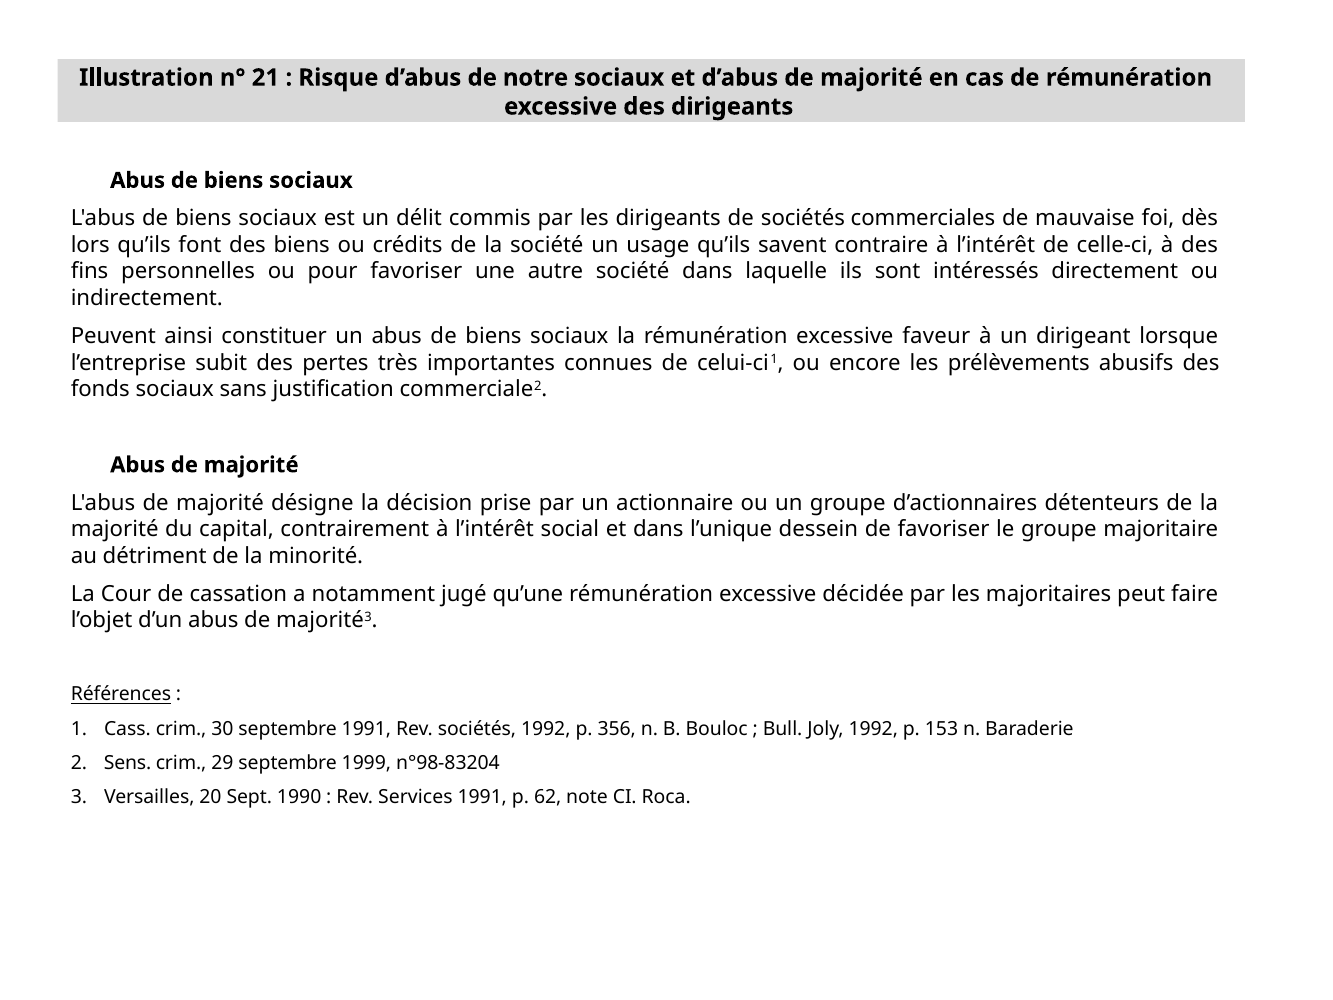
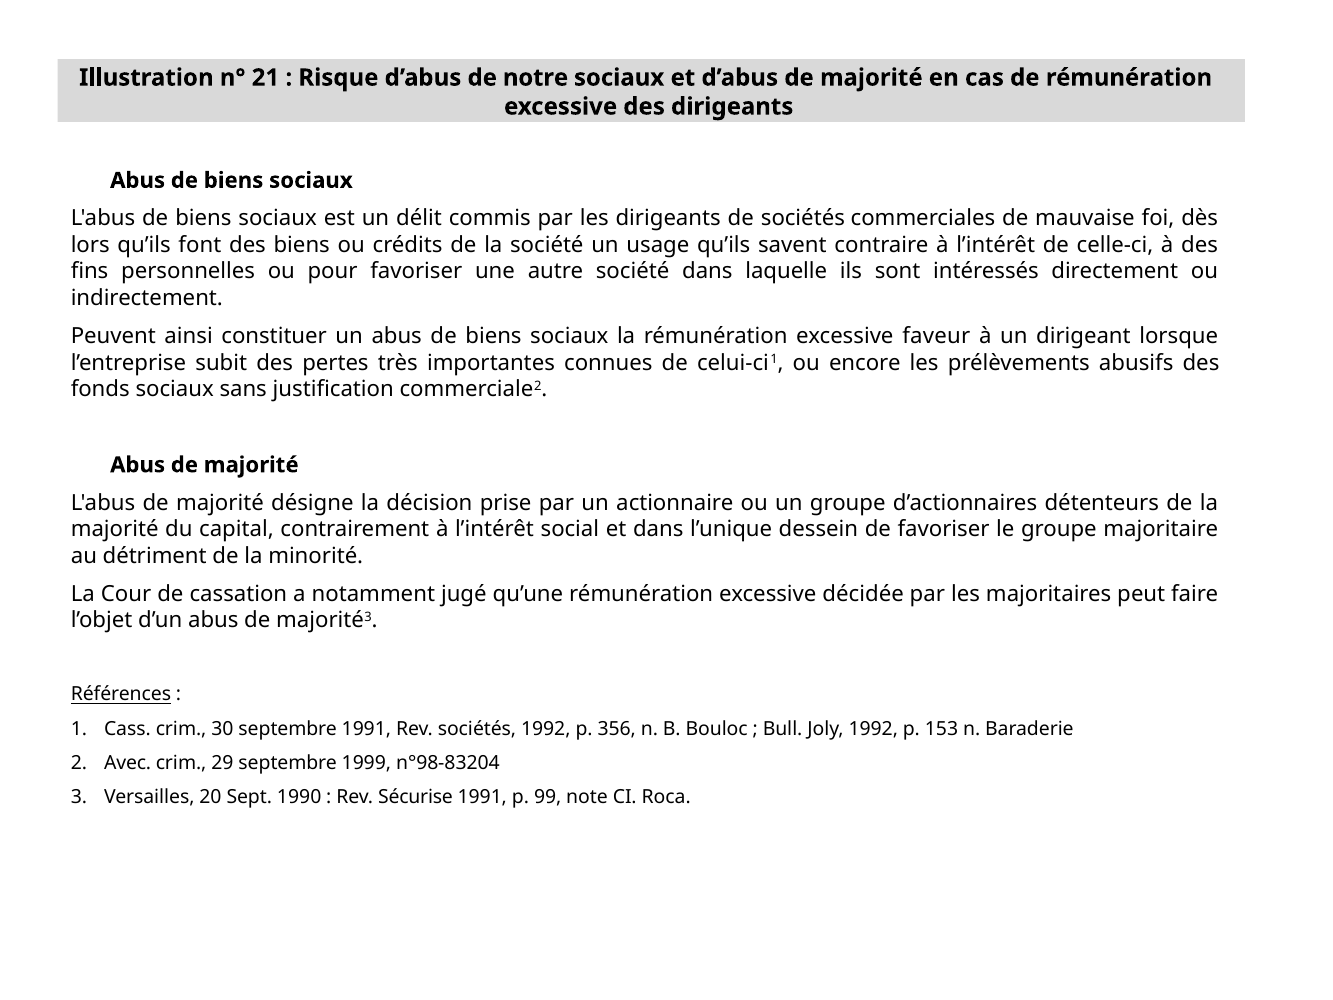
Sens: Sens -> Avec (128, 763)
Services: Services -> Sécurise (415, 797)
62: 62 -> 99 (548, 797)
